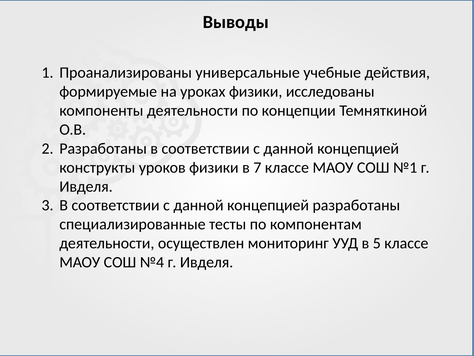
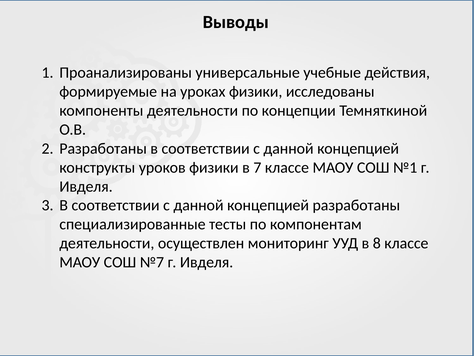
5: 5 -> 8 (377, 243)
№4: №4 -> №7 (152, 262)
